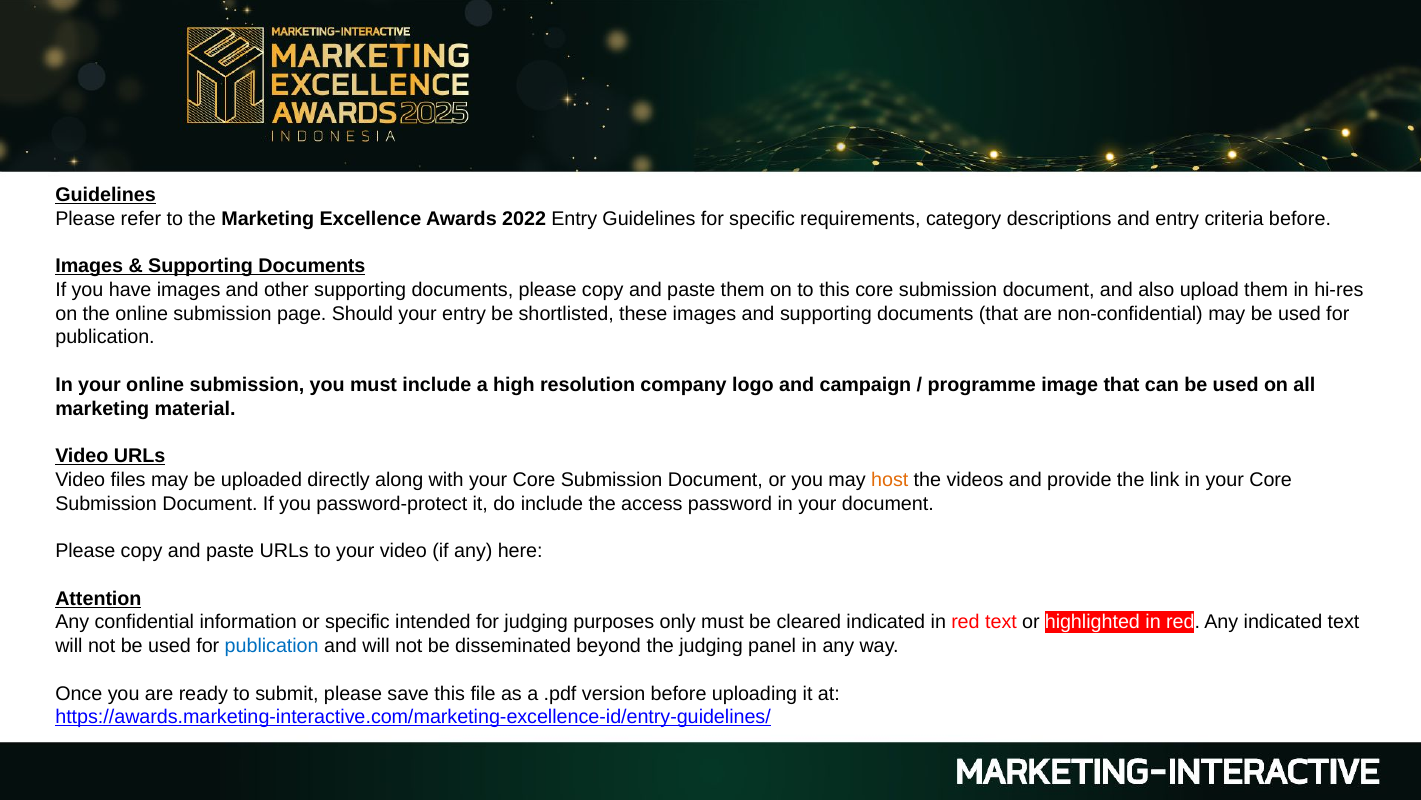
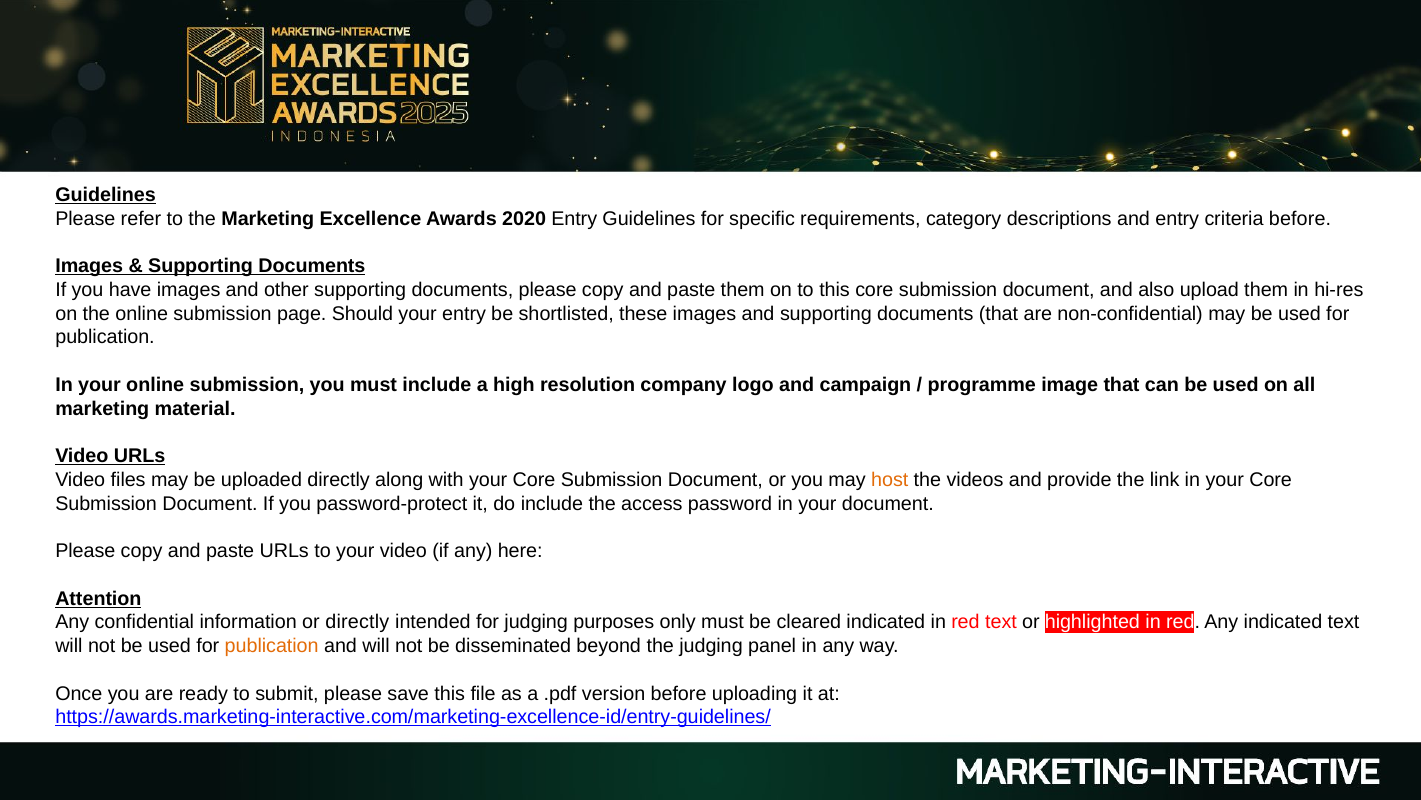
2022: 2022 -> 2020 (524, 219)
or specific: specific -> directly (357, 622)
publication colour: blue -> orange (272, 646)
